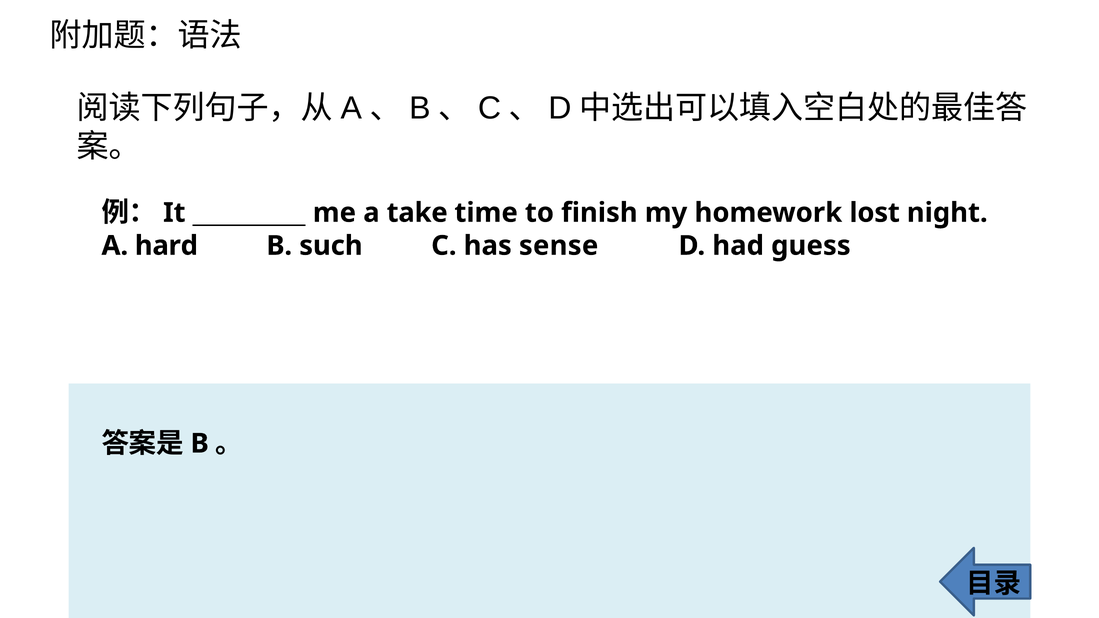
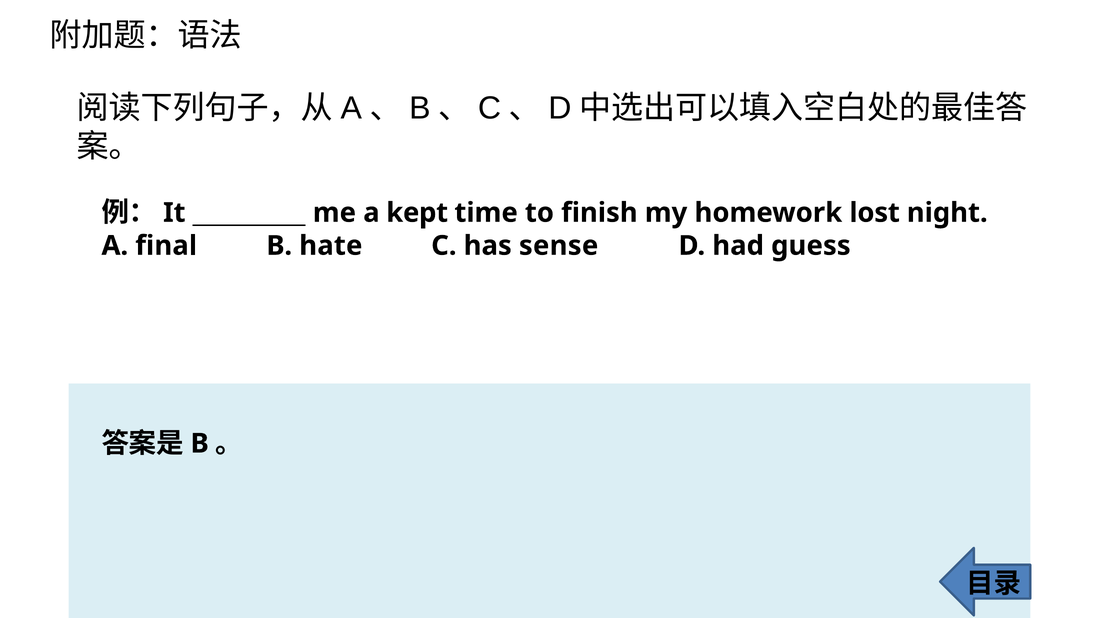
take: take -> kept (417, 213)
hard: hard -> final (166, 246)
such: such -> hate (331, 246)
